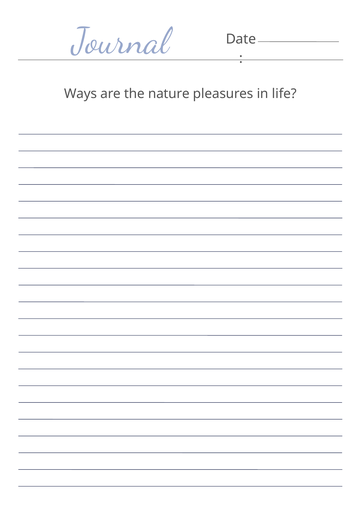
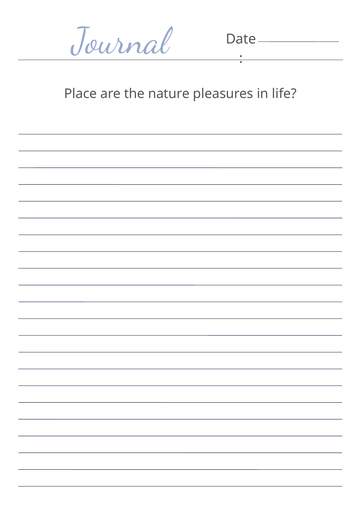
Ways: Ways -> Place (81, 94)
